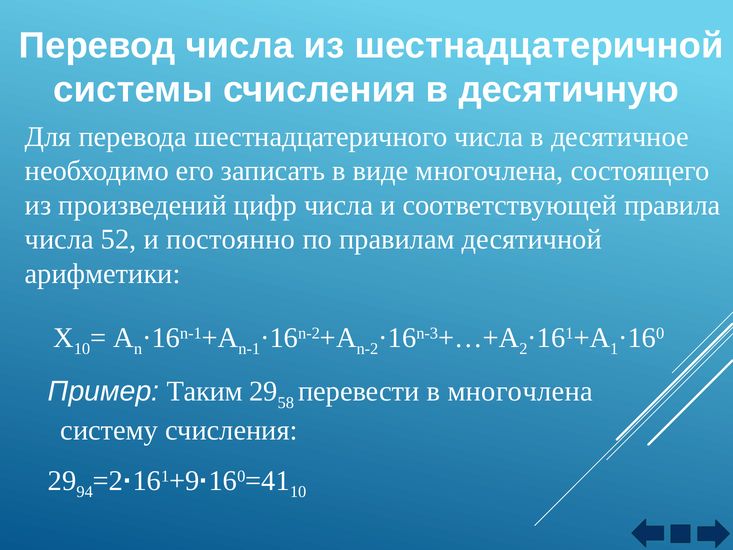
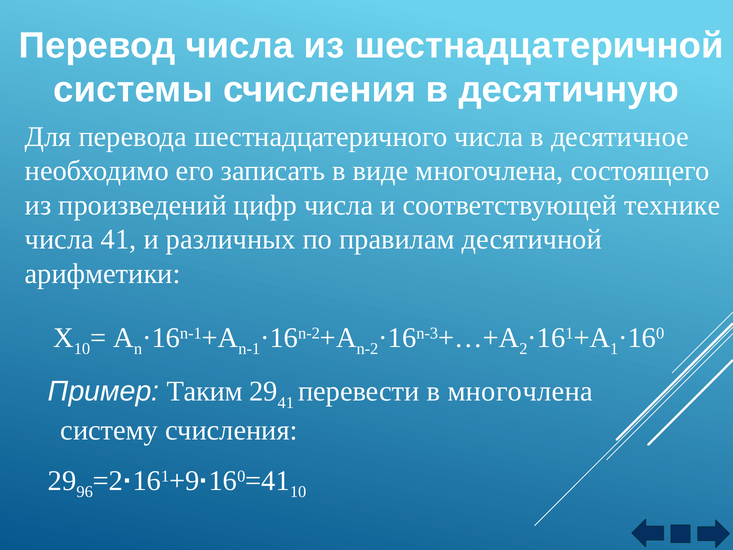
правила: правила -> технике (672, 205)
числа 52: 52 -> 41 (119, 239)
постоянно: постоянно -> различных (231, 239)
58: 58 -> 41 (286, 402)
94: 94 -> 96 (85, 492)
